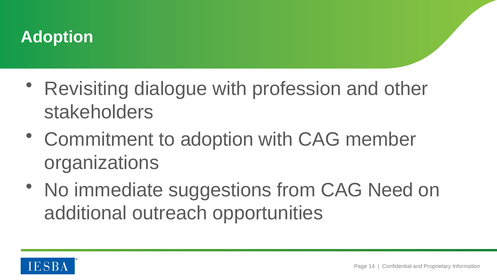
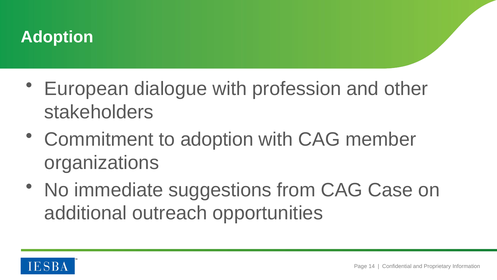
Revisiting: Revisiting -> European (87, 89)
Need: Need -> Case (390, 190)
